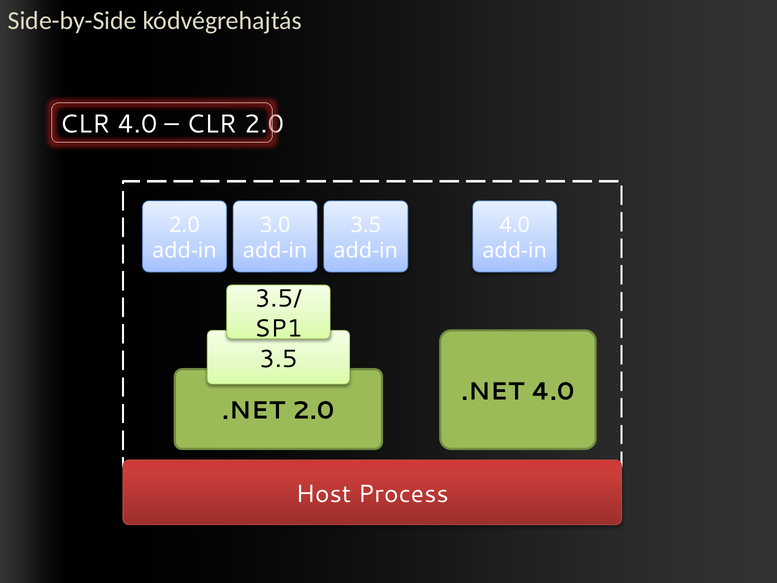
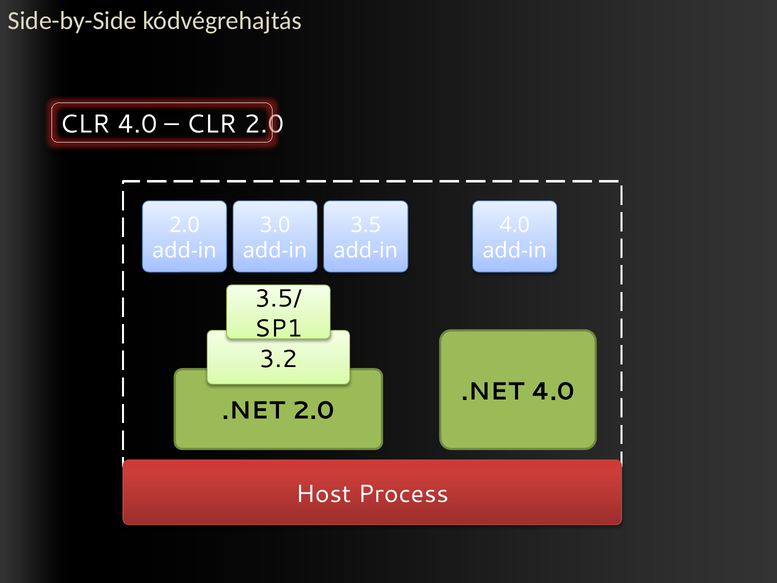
3.5: 3.5 -> 3.2 (278, 359)
